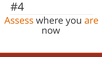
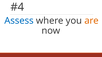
Assess colour: orange -> blue (19, 21)
